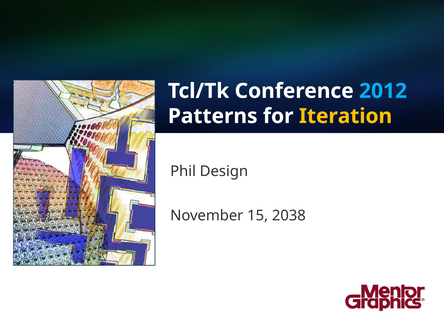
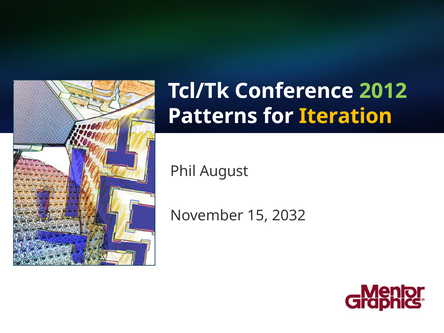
2012 colour: light blue -> light green (383, 91)
Design: Design -> August (224, 171)
2038: 2038 -> 2032 (289, 216)
